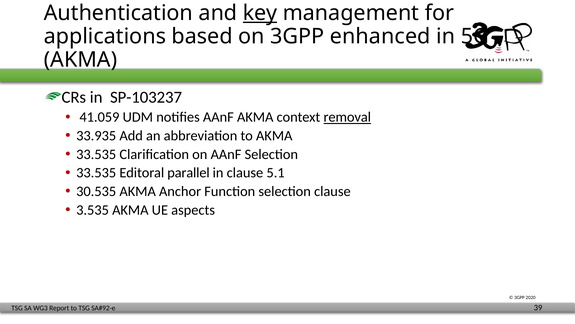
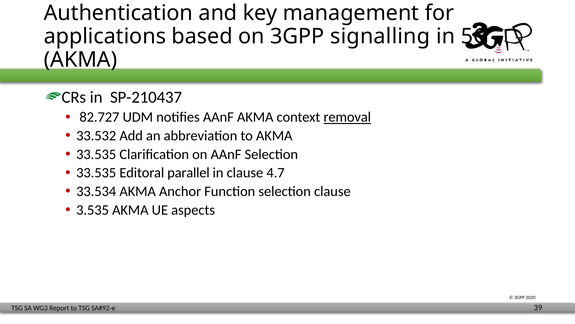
key underline: present -> none (260, 13)
enhanced: enhanced -> signalling (380, 36)
SP-103237: SP-103237 -> SP-210437 (146, 97)
41.059: 41.059 -> 82.727 (99, 117)
33.935: 33.935 -> 33.532 (96, 136)
5.1: 5.1 -> 4.7 (276, 173)
30.535: 30.535 -> 33.534 (96, 191)
